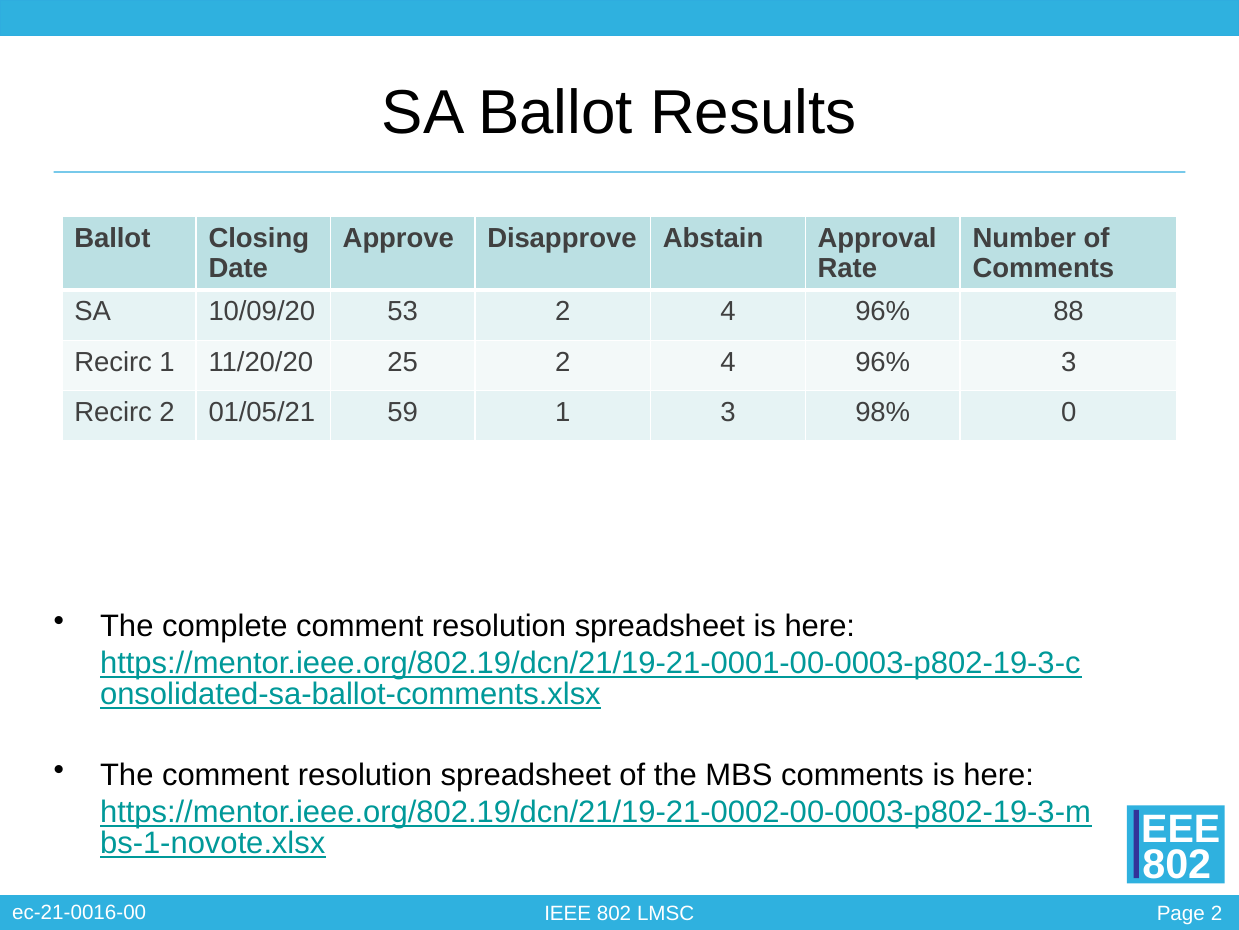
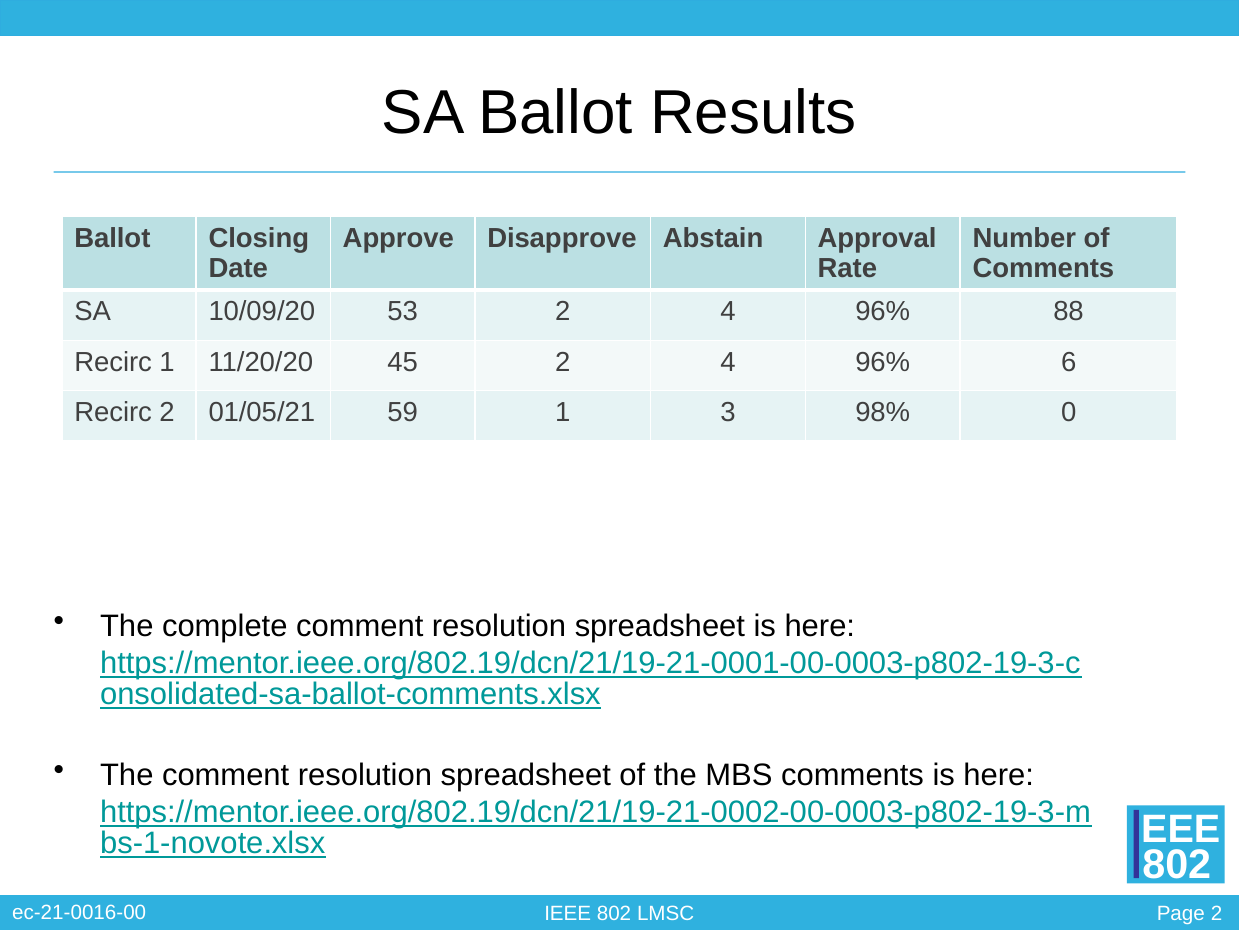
25: 25 -> 45 (403, 362)
96% 3: 3 -> 6 (1069, 362)
